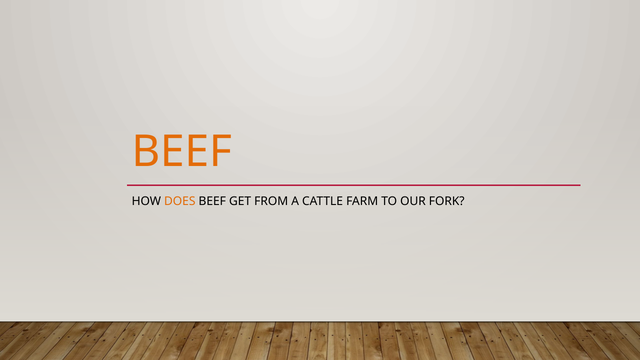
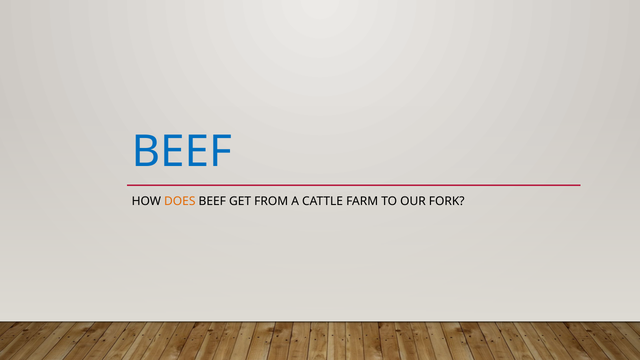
BEEF colour: orange -> blue (182, 151)
